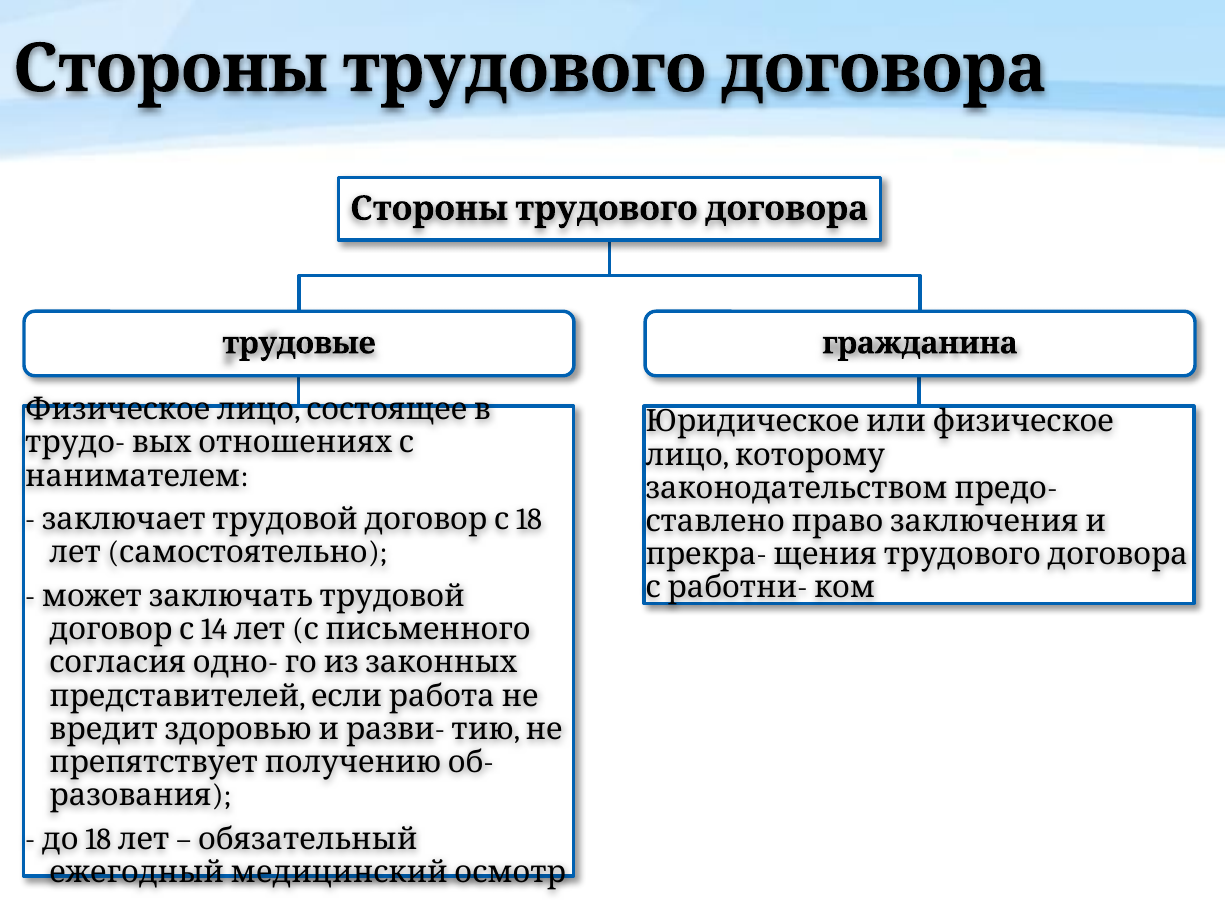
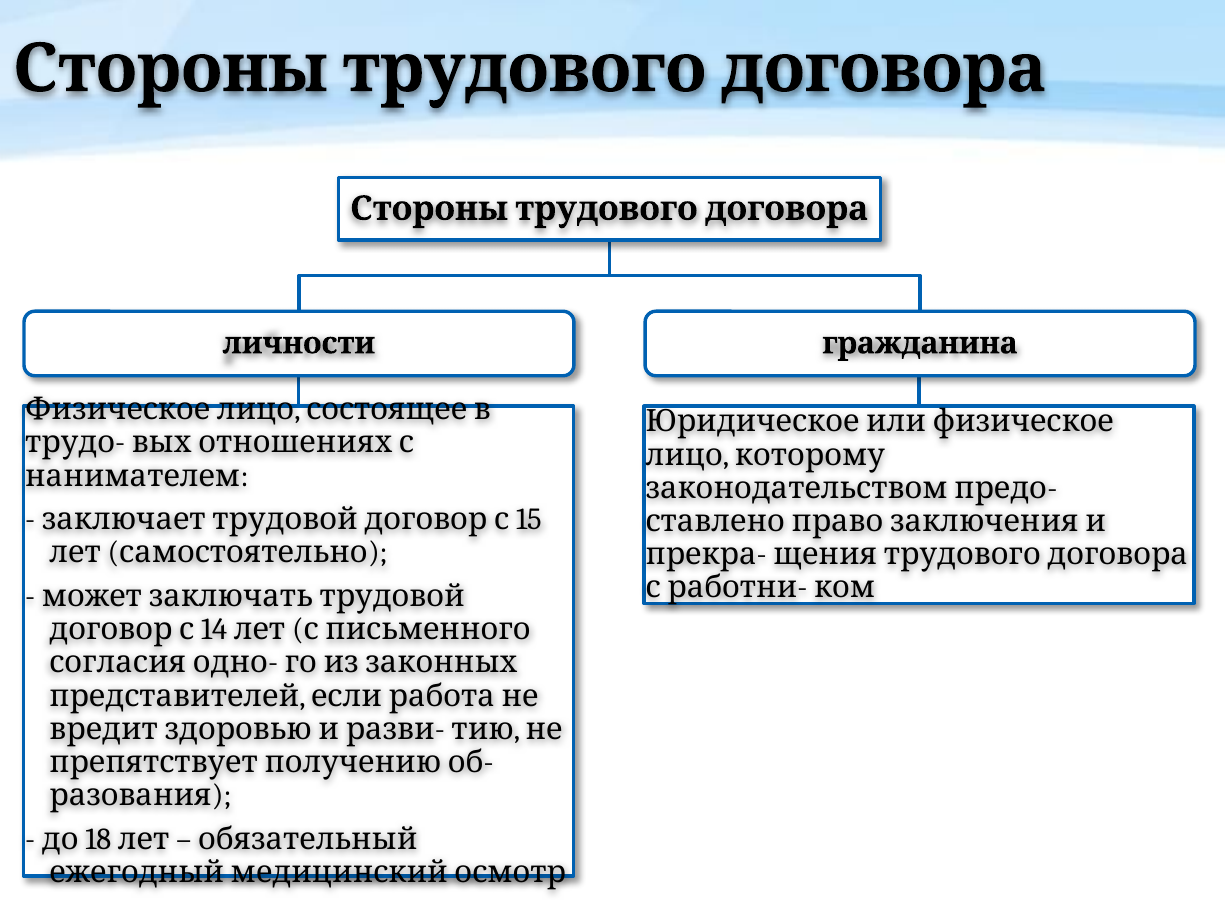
трудовые: трудовые -> личности (299, 343)
18: 18 -> 15 (529, 520)
